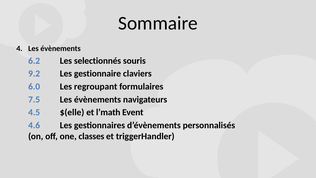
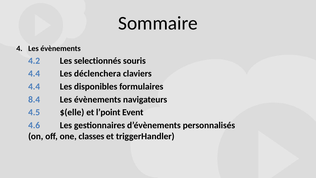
6.2: 6.2 -> 4.2 (34, 61)
9.2: 9.2 -> 4.4 (34, 74)
gestionnaire: gestionnaire -> déclenchera (97, 74)
6.0: 6.0 -> 4.4 (34, 86)
regroupant: regroupant -> disponibles (96, 86)
7.5: 7.5 -> 8.4 (34, 99)
l’math: l’math -> l’point (108, 112)
